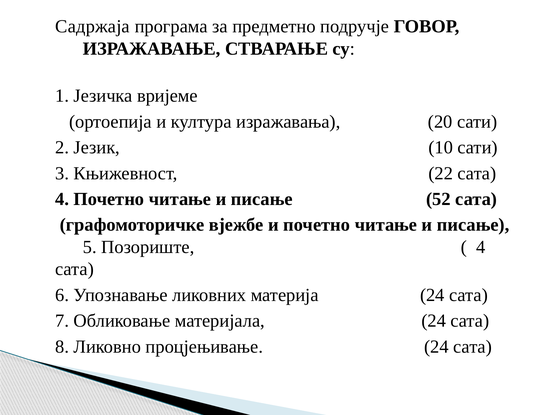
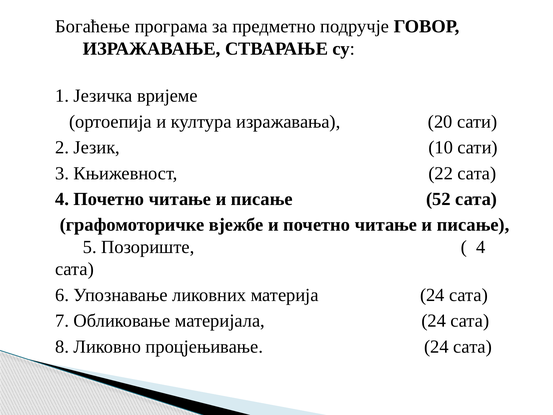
Садржаја: Садржаја -> Богаћење (93, 26)
